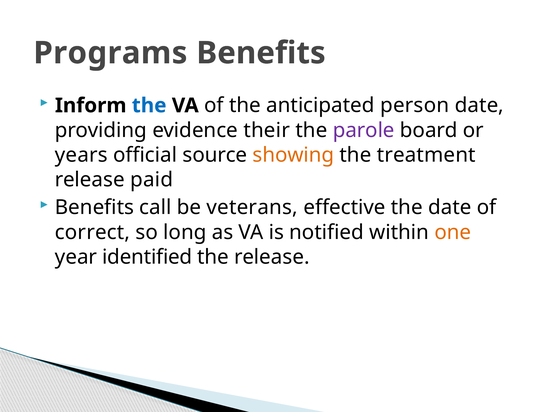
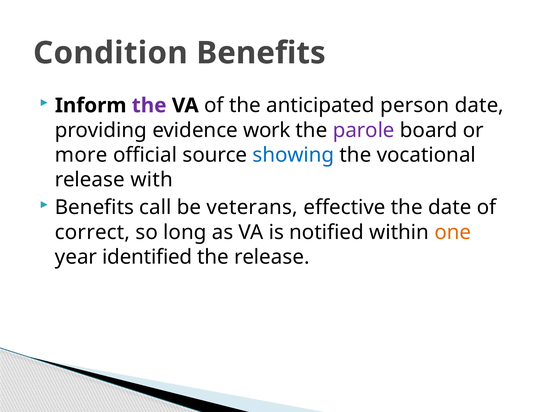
Programs: Programs -> Condition (110, 53)
the colour: blue -> purple (149, 106)
their: their -> work (267, 130)
years: years -> more (81, 155)
showing colour: orange -> blue (293, 155)
treatment: treatment -> vocational (426, 155)
paid: paid -> with (152, 180)
